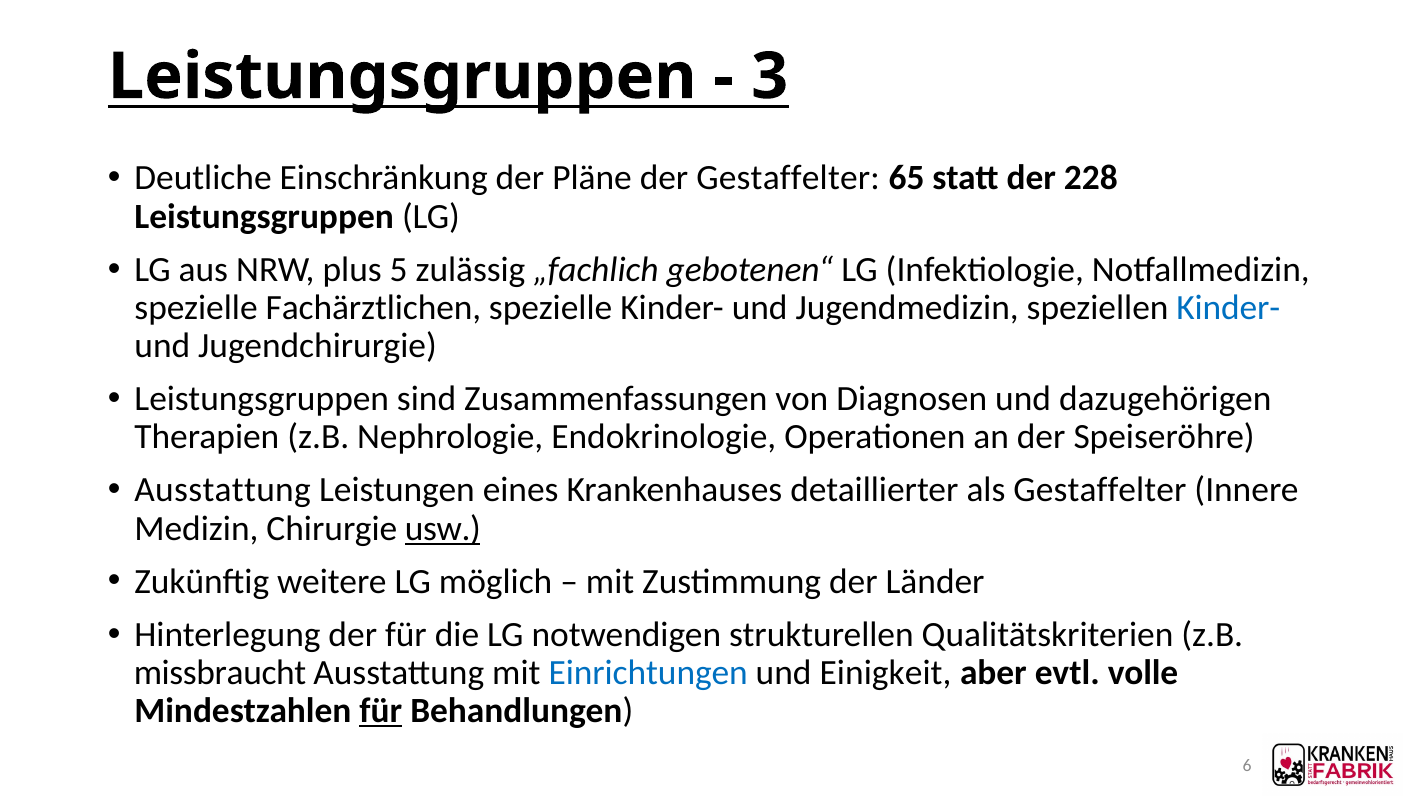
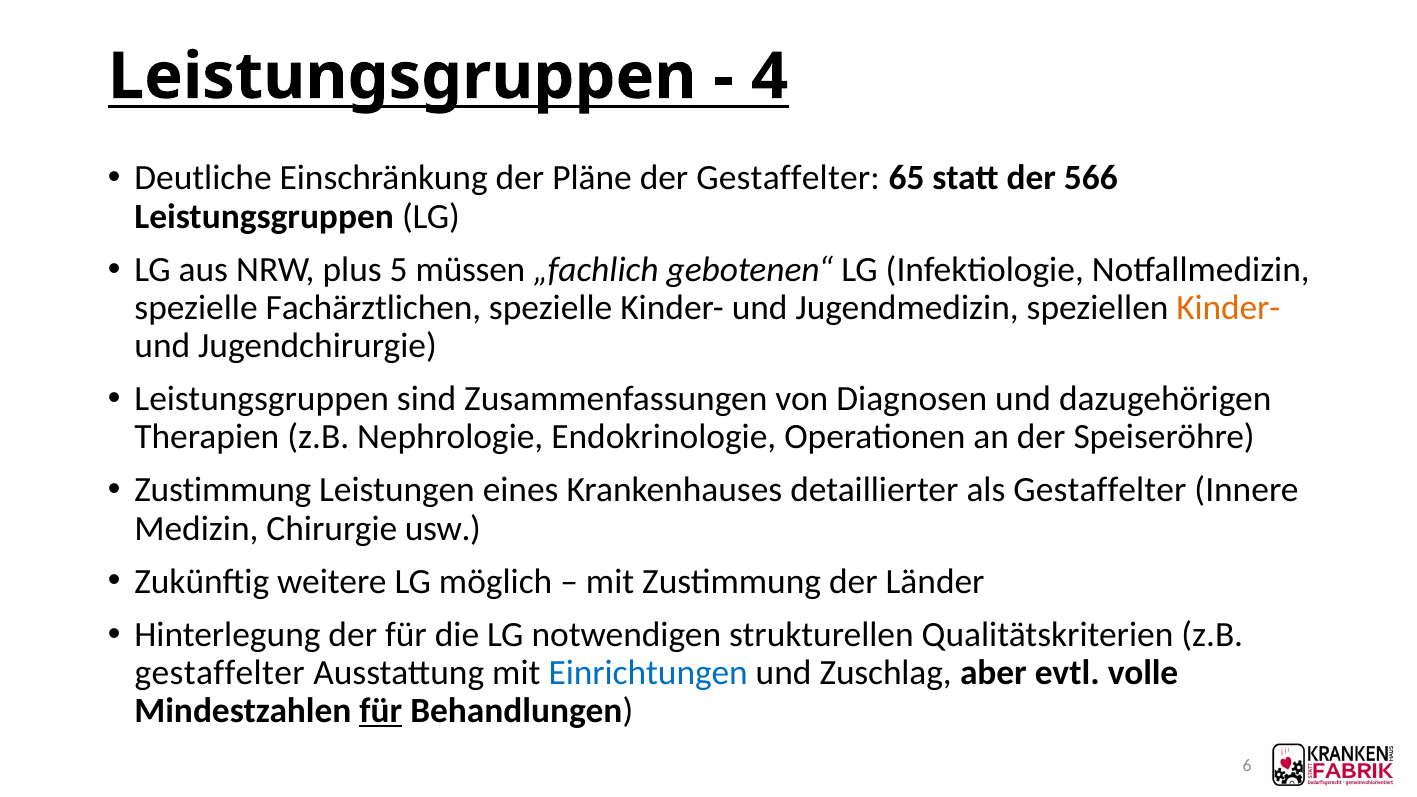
3: 3 -> 4 (770, 77)
228: 228 -> 566 (1091, 178)
zulässig: zulässig -> müssen (471, 269)
Kinder- colour: blue -> orange (1228, 308)
Ausstattung: Ausstattung -> Zustimmung (223, 490)
usw underline: present -> none (443, 528)
missbraucht: missbraucht -> gestaffelter (220, 673)
Einigkeit: Einigkeit -> Zuschlag (886, 673)
